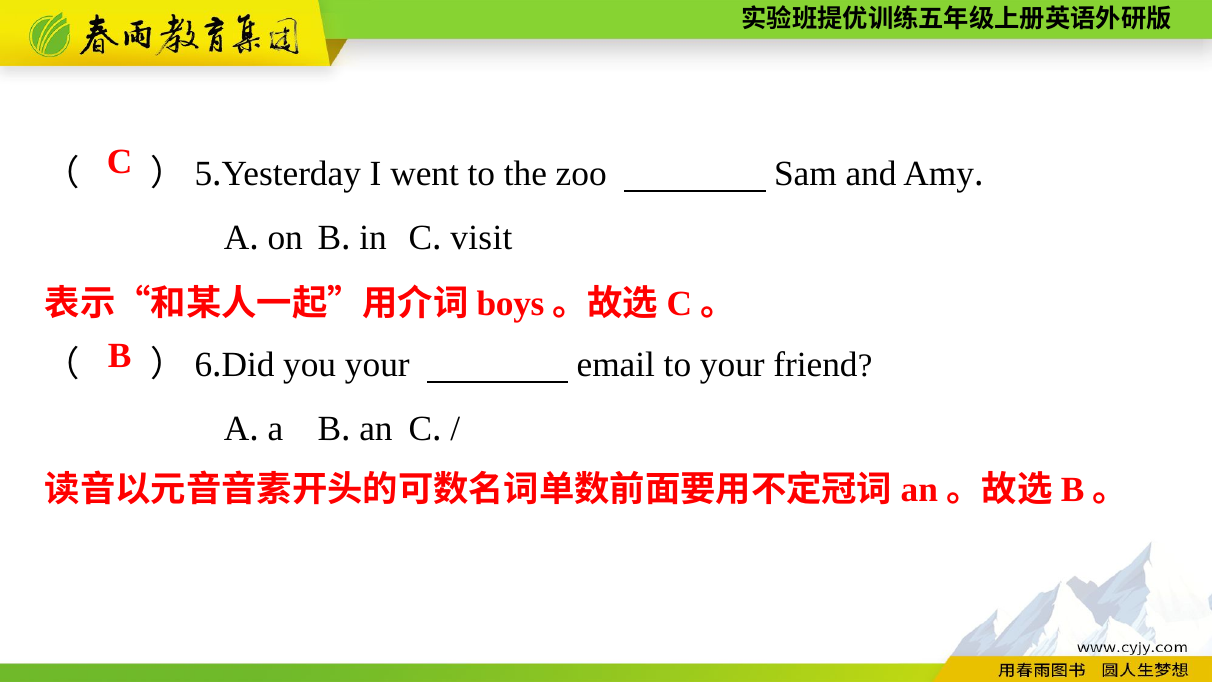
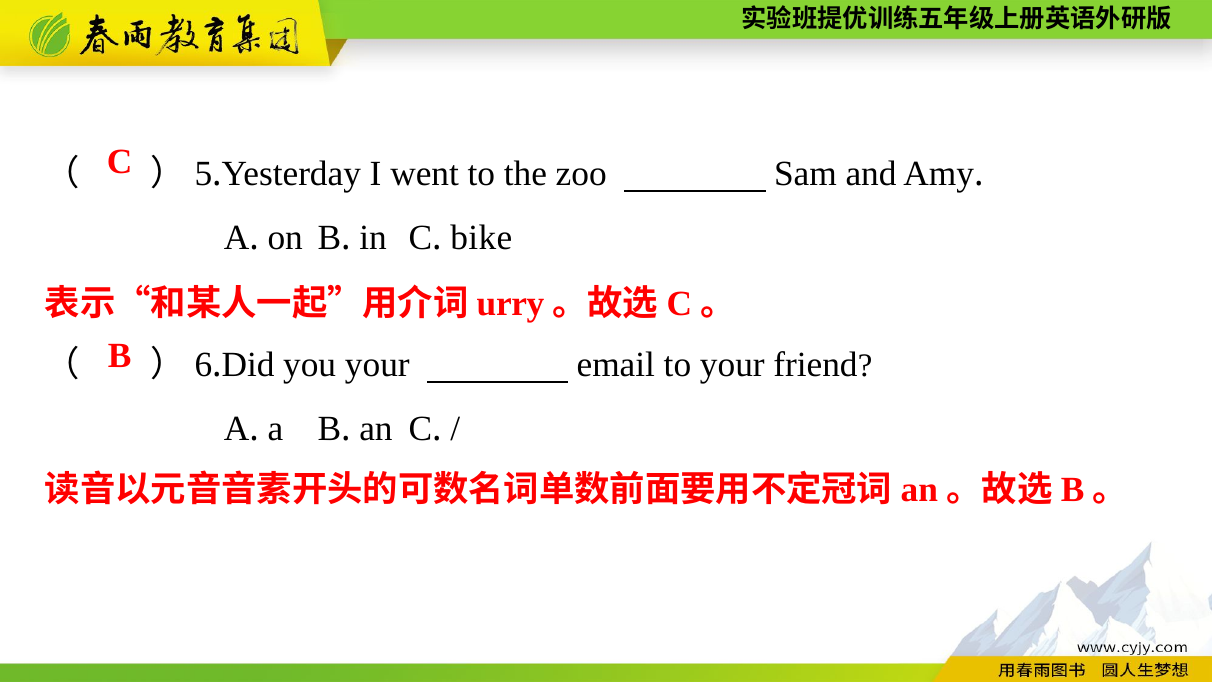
visit: visit -> bike (481, 237)
boys: boys -> urry (511, 304)
